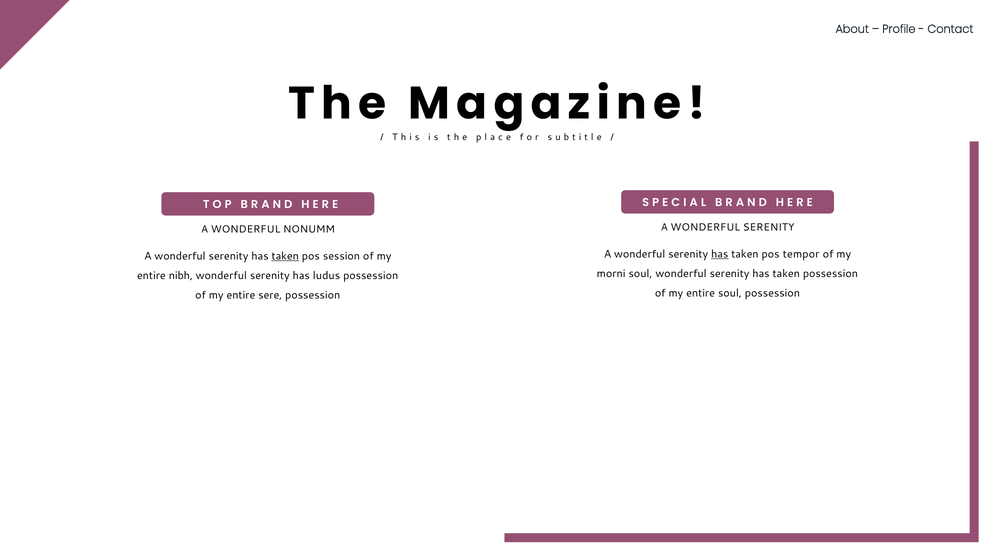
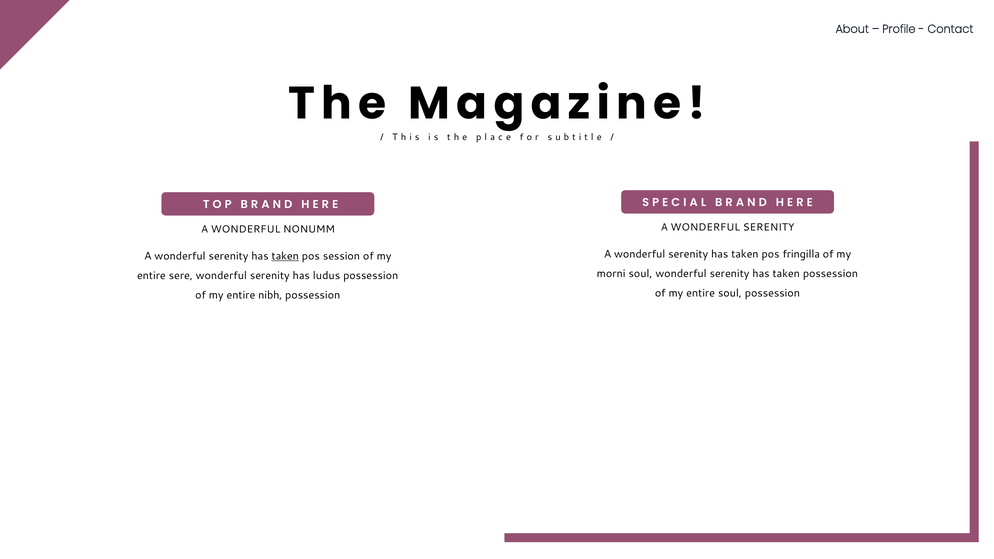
has underline: present -> none (720, 254)
tempor: tempor -> fringilla (801, 254)
nibh: nibh -> sere (181, 276)
sere: sere -> nibh (270, 295)
